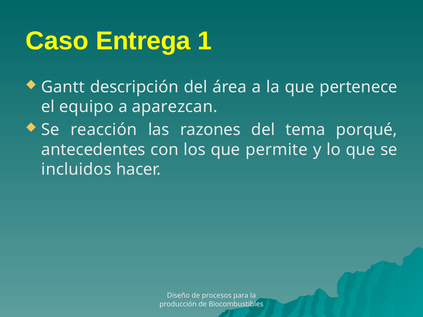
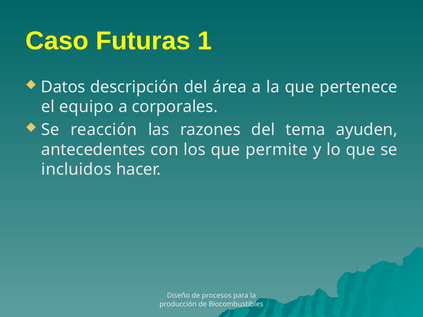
Entrega: Entrega -> Futuras (143, 41)
Gantt: Gantt -> Datos (63, 87)
aparezcan: aparezcan -> corporales (175, 107)
porqué: porqué -> ayuden (367, 130)
